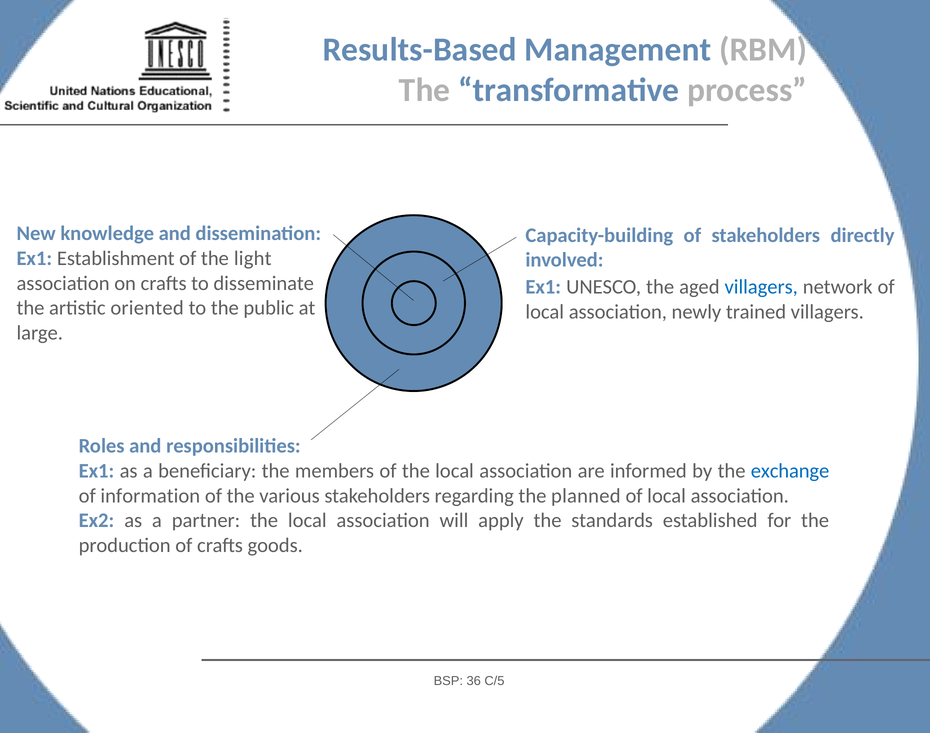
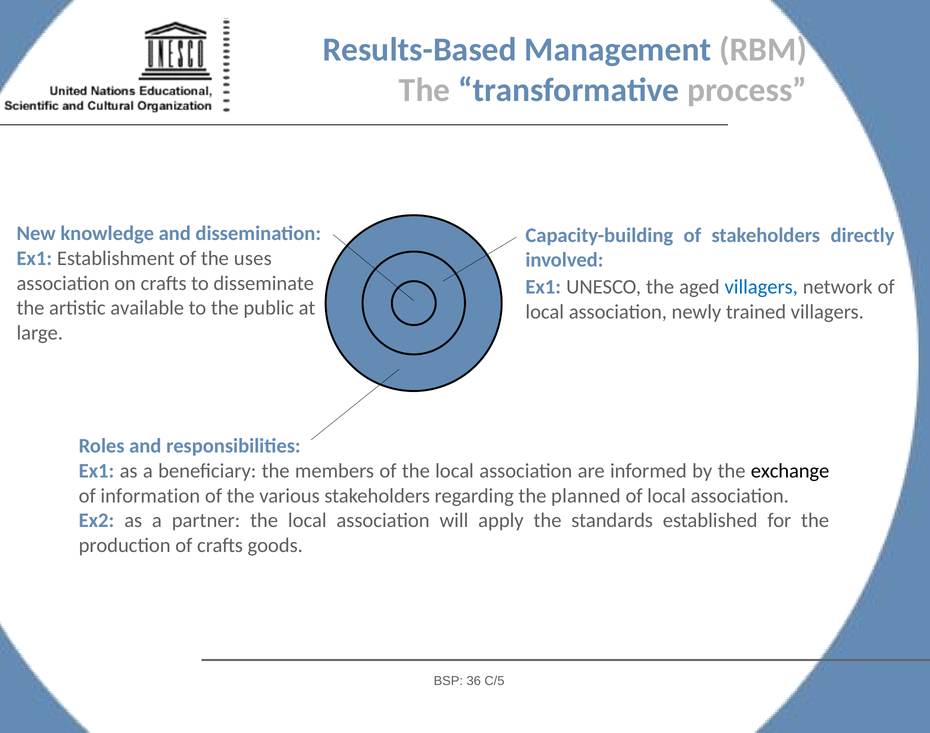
light: light -> uses (253, 258)
oriented: oriented -> available (147, 308)
exchange colour: blue -> black (790, 471)
